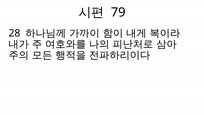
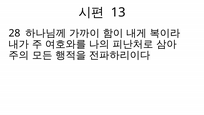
79: 79 -> 13 (118, 12)
